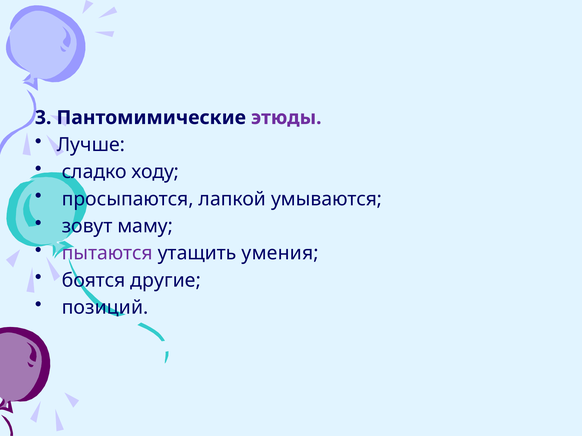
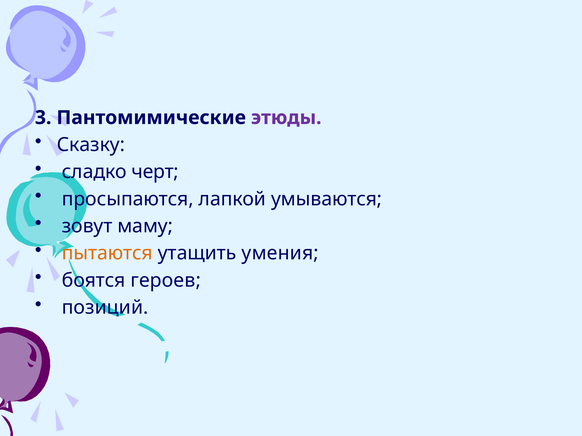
Лучше: Лучше -> Сказку (91, 145)
ходу: ходу -> черт (155, 172)
пытаются colour: purple -> orange (107, 254)
другие: другие -> героев (166, 281)
